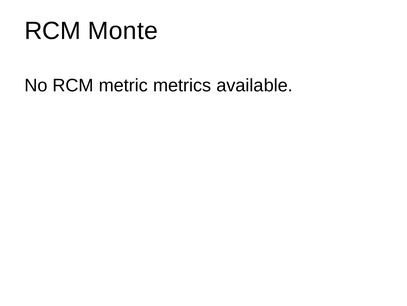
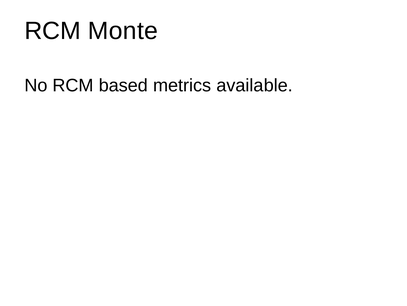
metric: metric -> based (123, 85)
